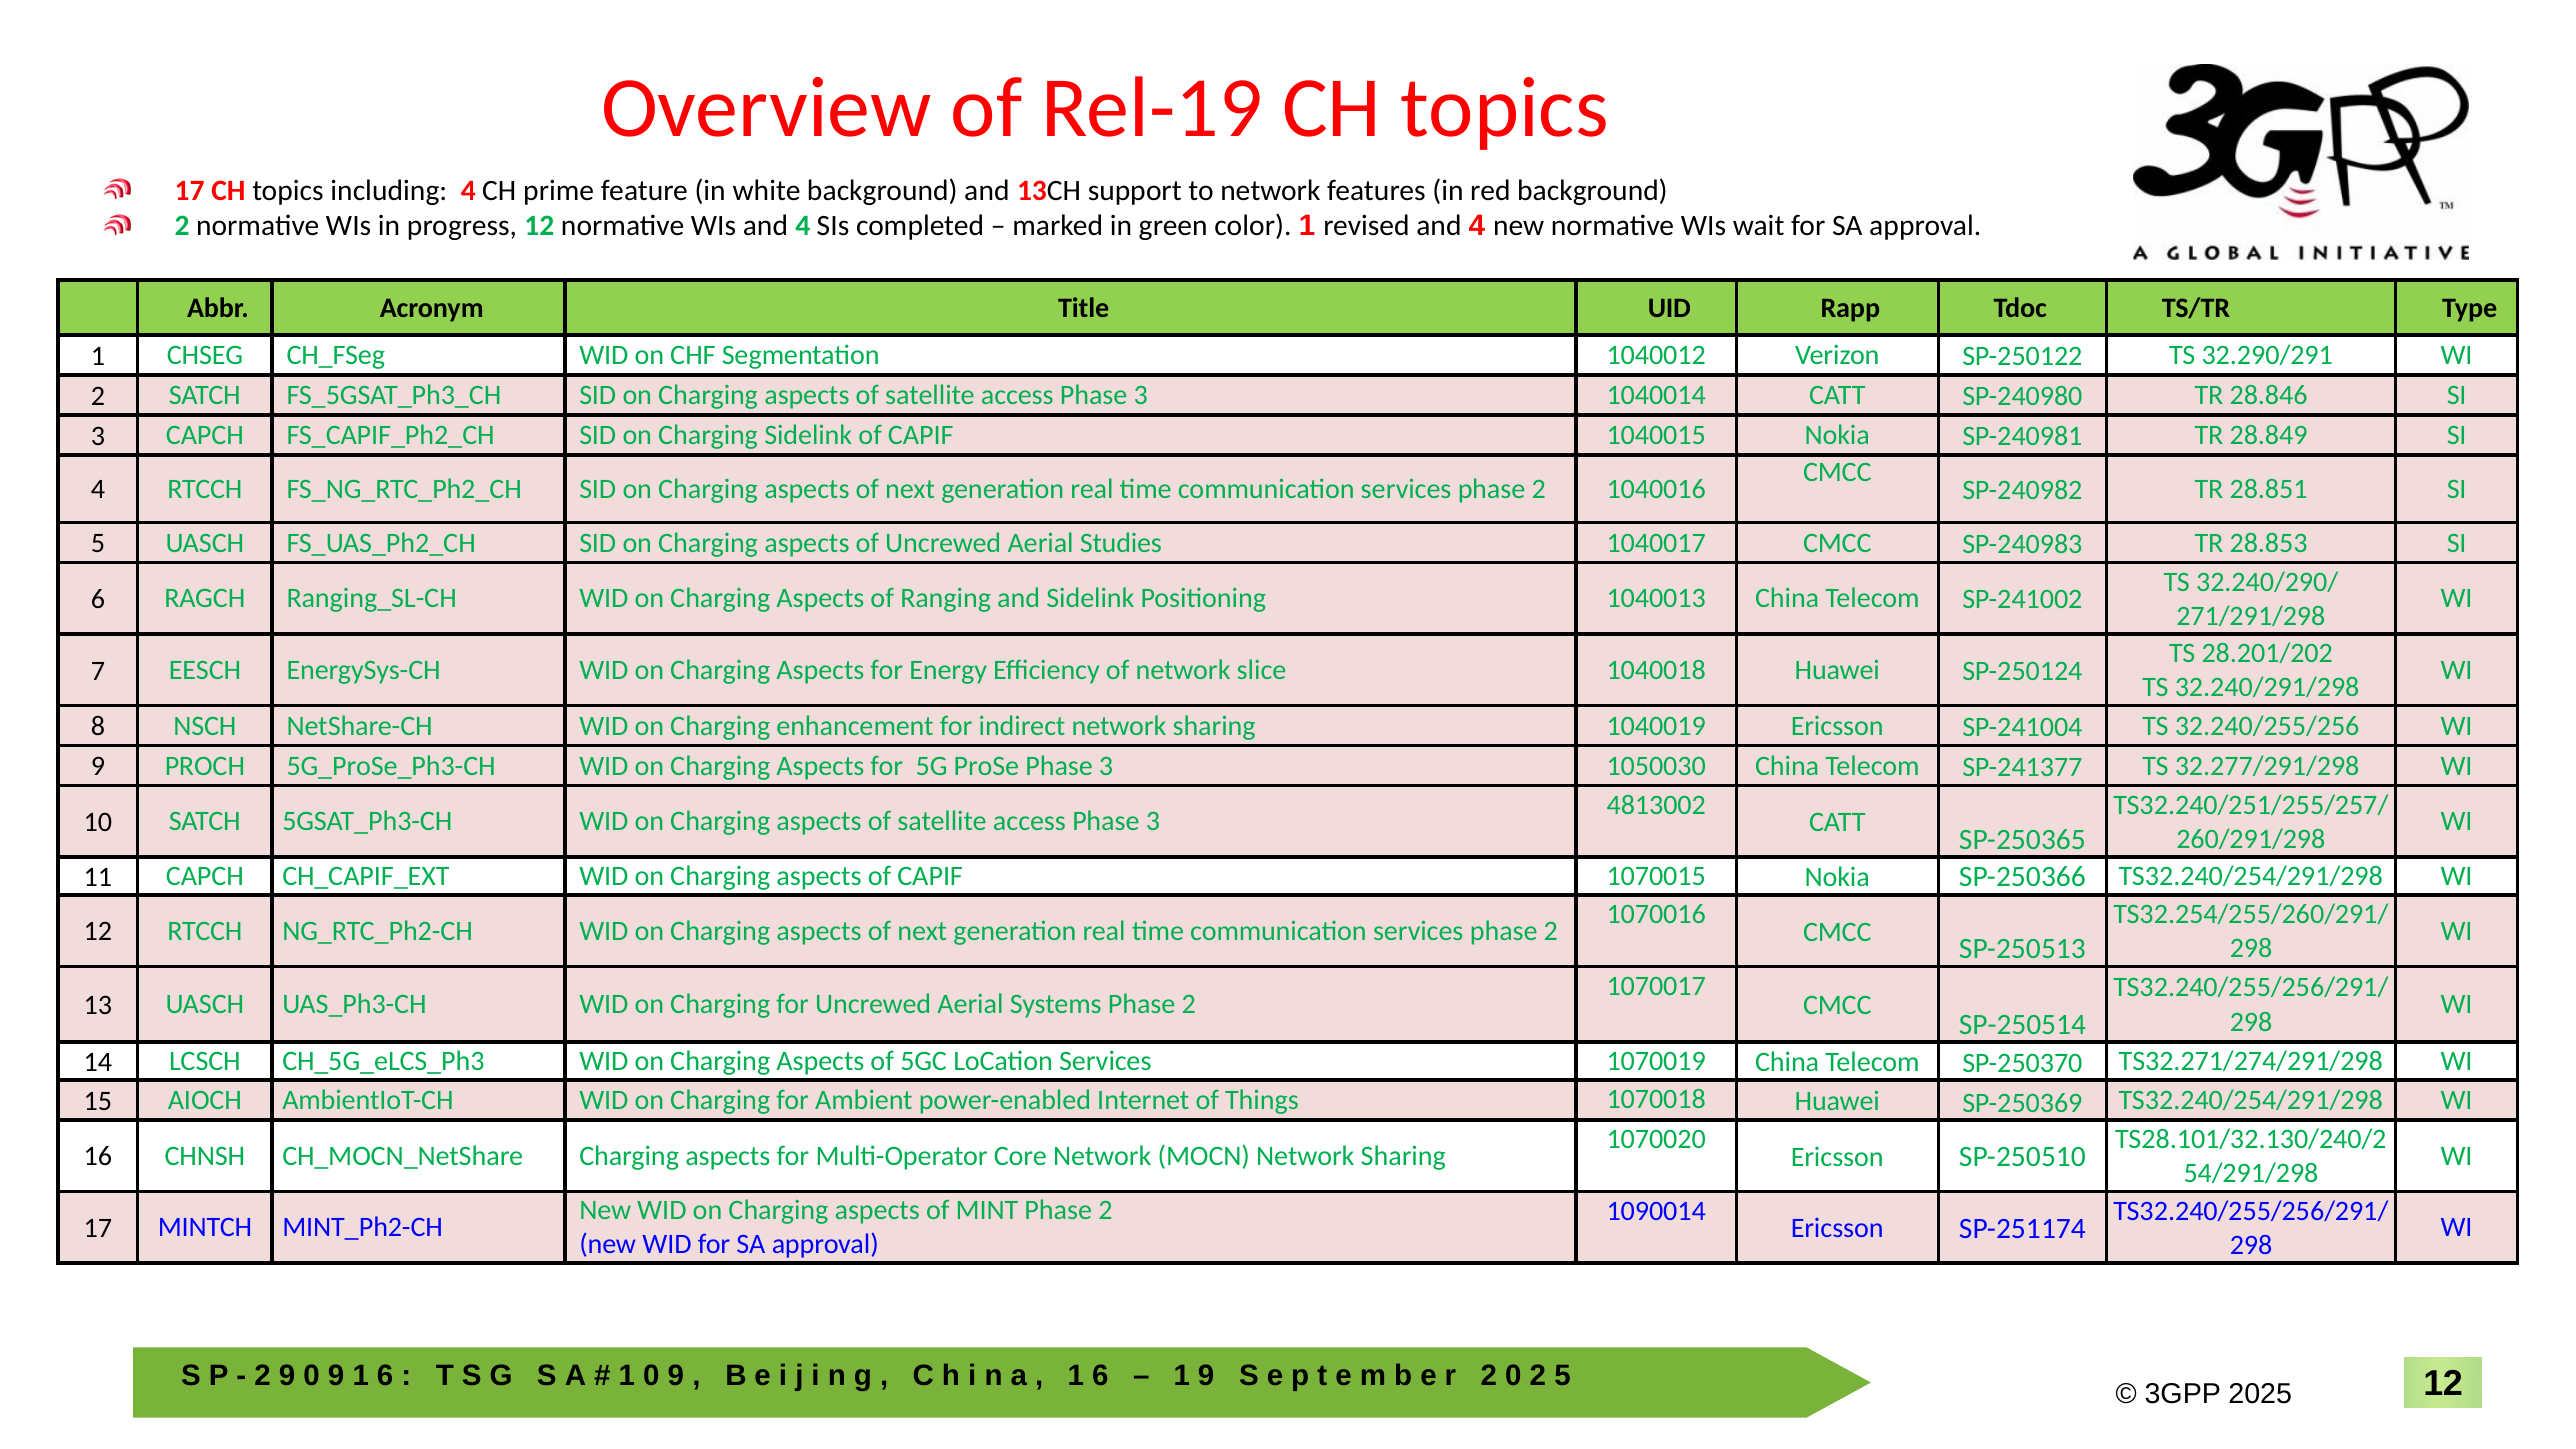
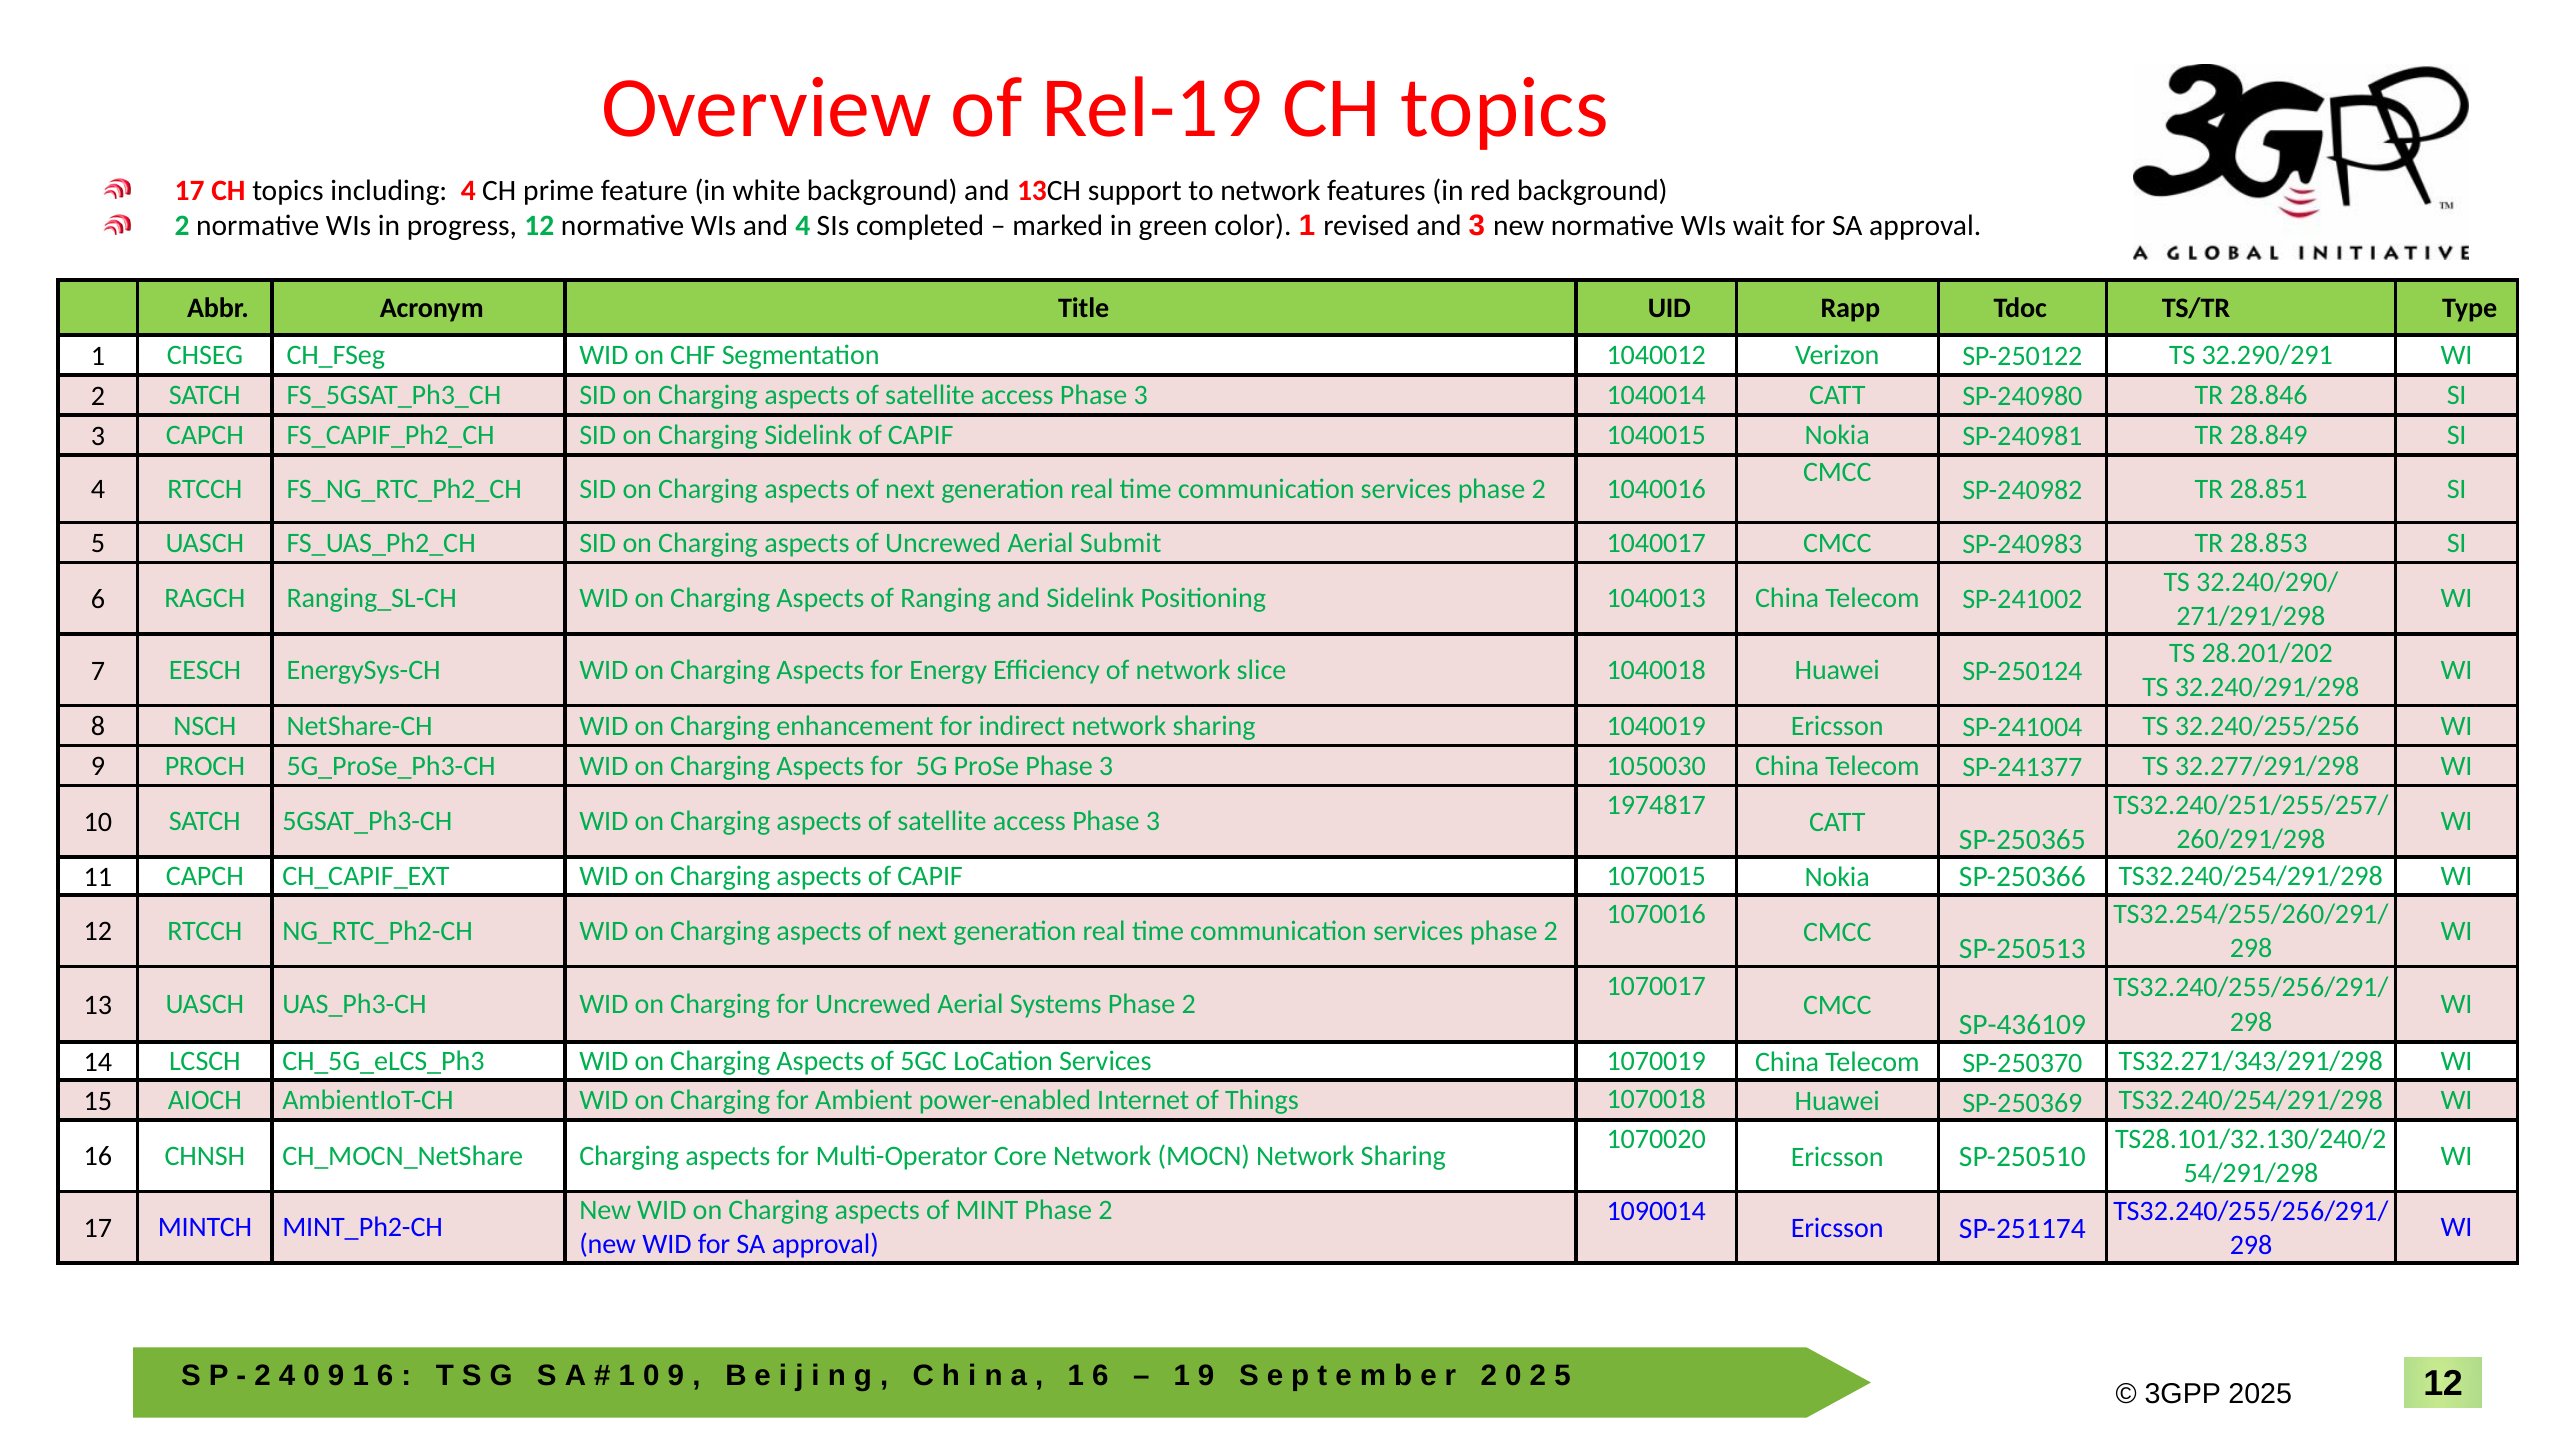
revised and 4: 4 -> 3 (1477, 226)
Studies: Studies -> Submit (1121, 543)
4813002: 4813002 -> 1974817 (1656, 805)
SP-250514: SP-250514 -> SP-436109 (2022, 1024)
TS32.271/274/291/298: TS32.271/274/291/298 -> TS32.271/343/291/298 (2251, 1062)
2 9: 9 -> 4 (287, 1376)
